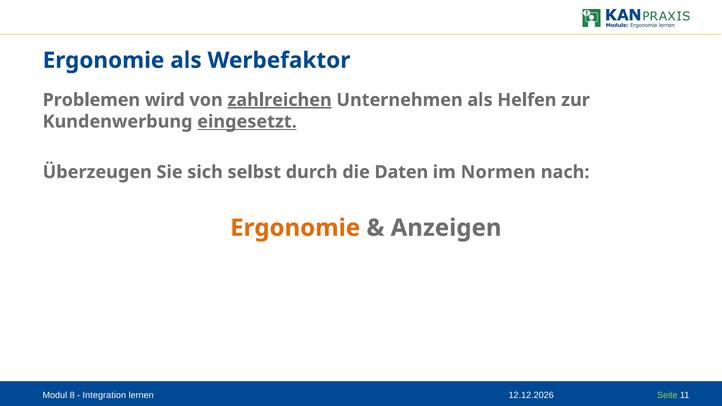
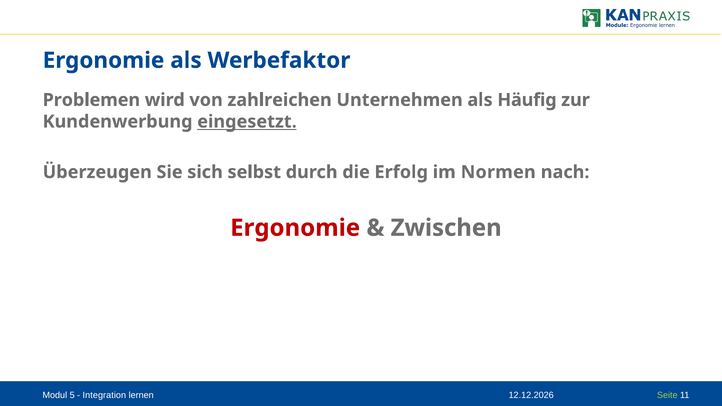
zahlreichen underline: present -> none (280, 100)
Helfen: Helfen -> Häufig (527, 100)
Daten: Daten -> Erfolg (401, 172)
Ergonomie colour: orange -> red (295, 228)
Anzeigen: Anzeigen -> Zwischen (446, 228)
8: 8 -> 5 (72, 395)
